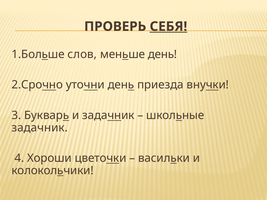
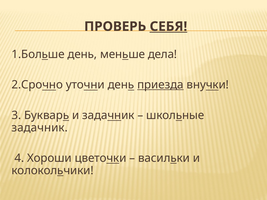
1.Больше слов: слов -> день (82, 54)
меньше день: день -> дела (162, 54)
приезда underline: none -> present (160, 85)
